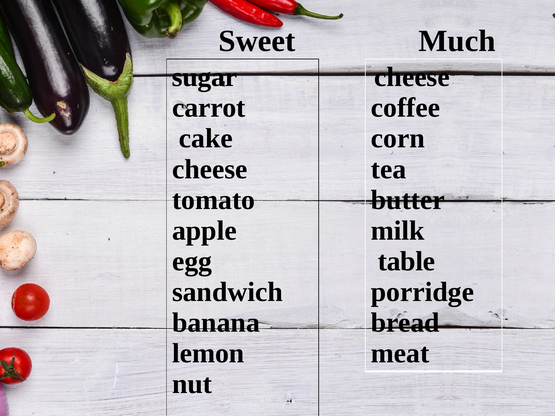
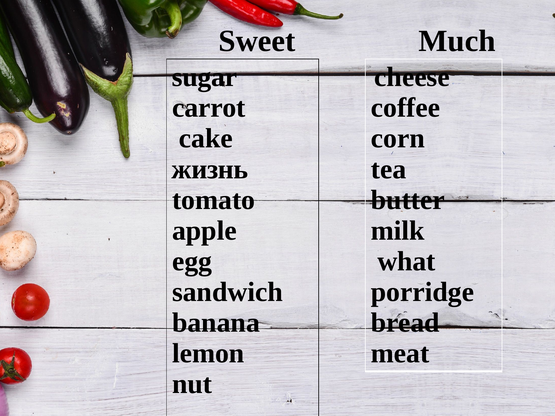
cheese: cheese -> жизнь (210, 169)
table: table -> what (406, 261)
